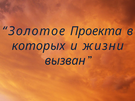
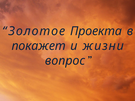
которых: которых -> покажет (39, 46)
вызван: вызван -> вопрос (65, 61)
